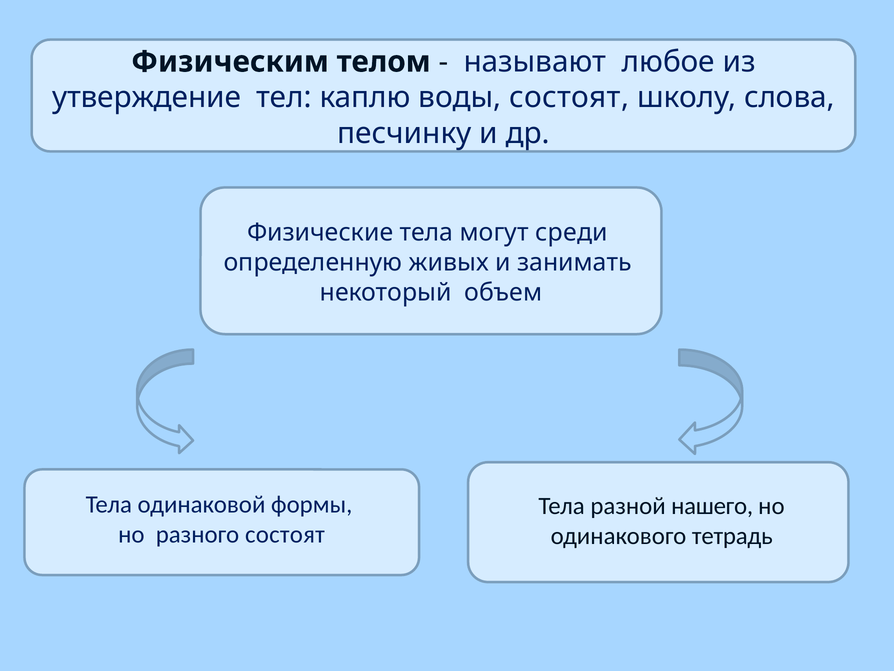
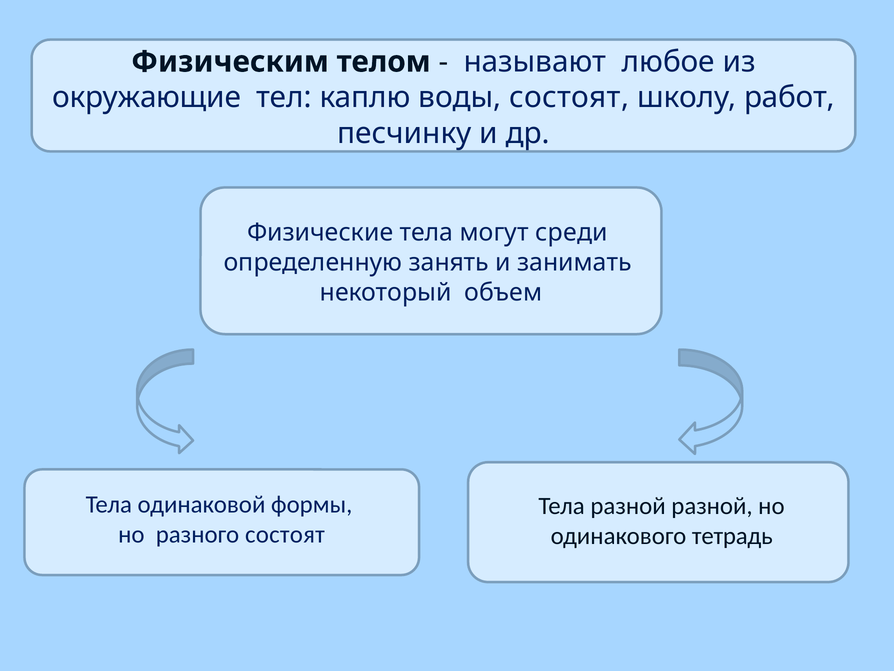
утверждение: утверждение -> окружающие (147, 98)
слова: слова -> работ (789, 98)
живых: живых -> занять (449, 262)
разной нашего: нашего -> разной (712, 506)
